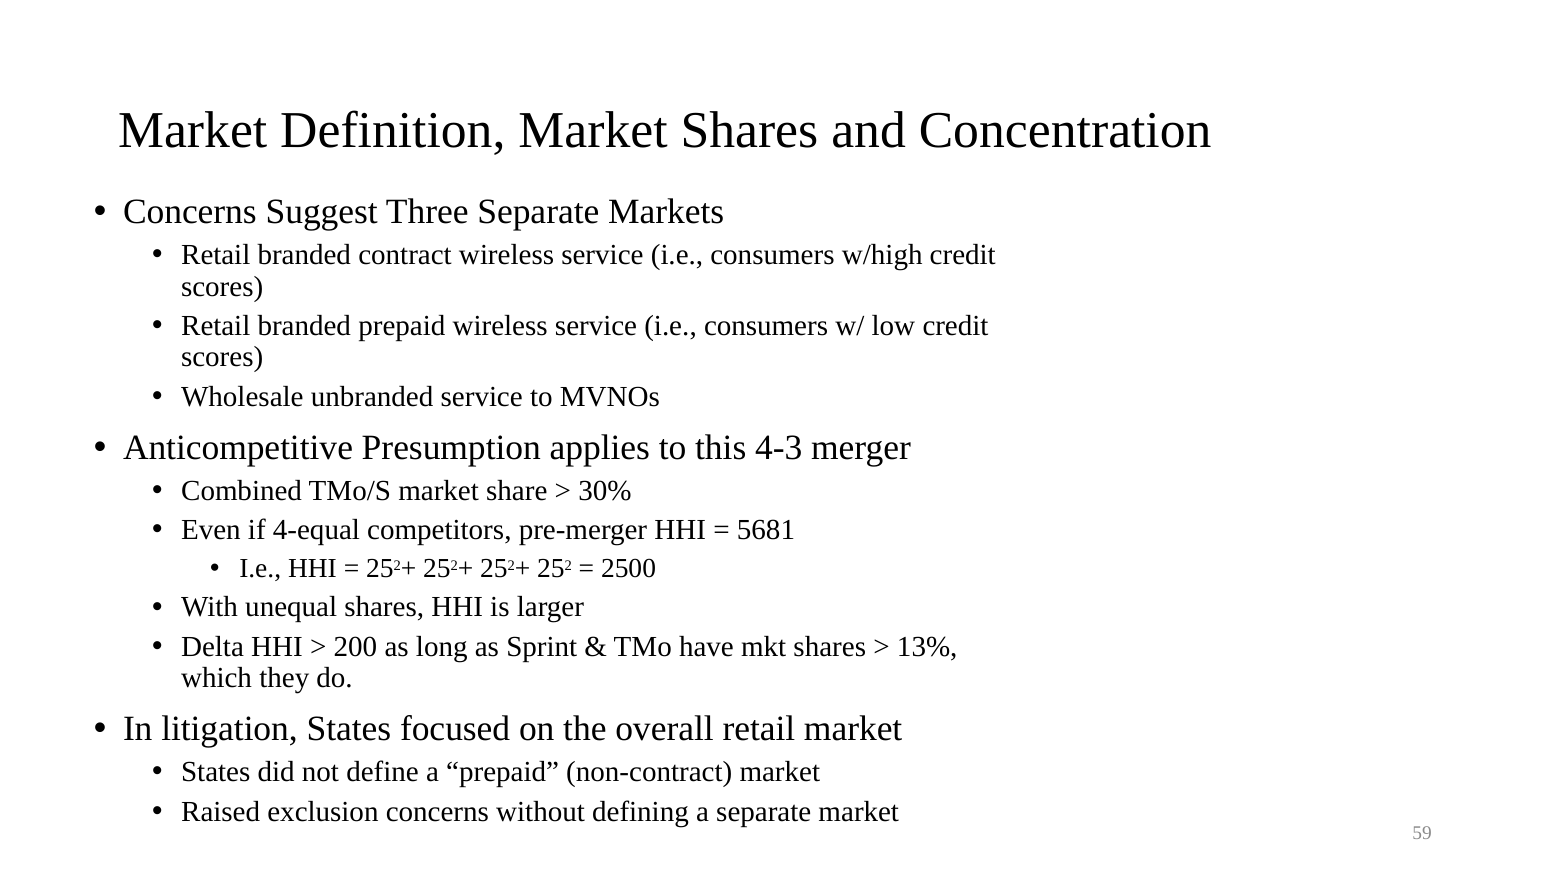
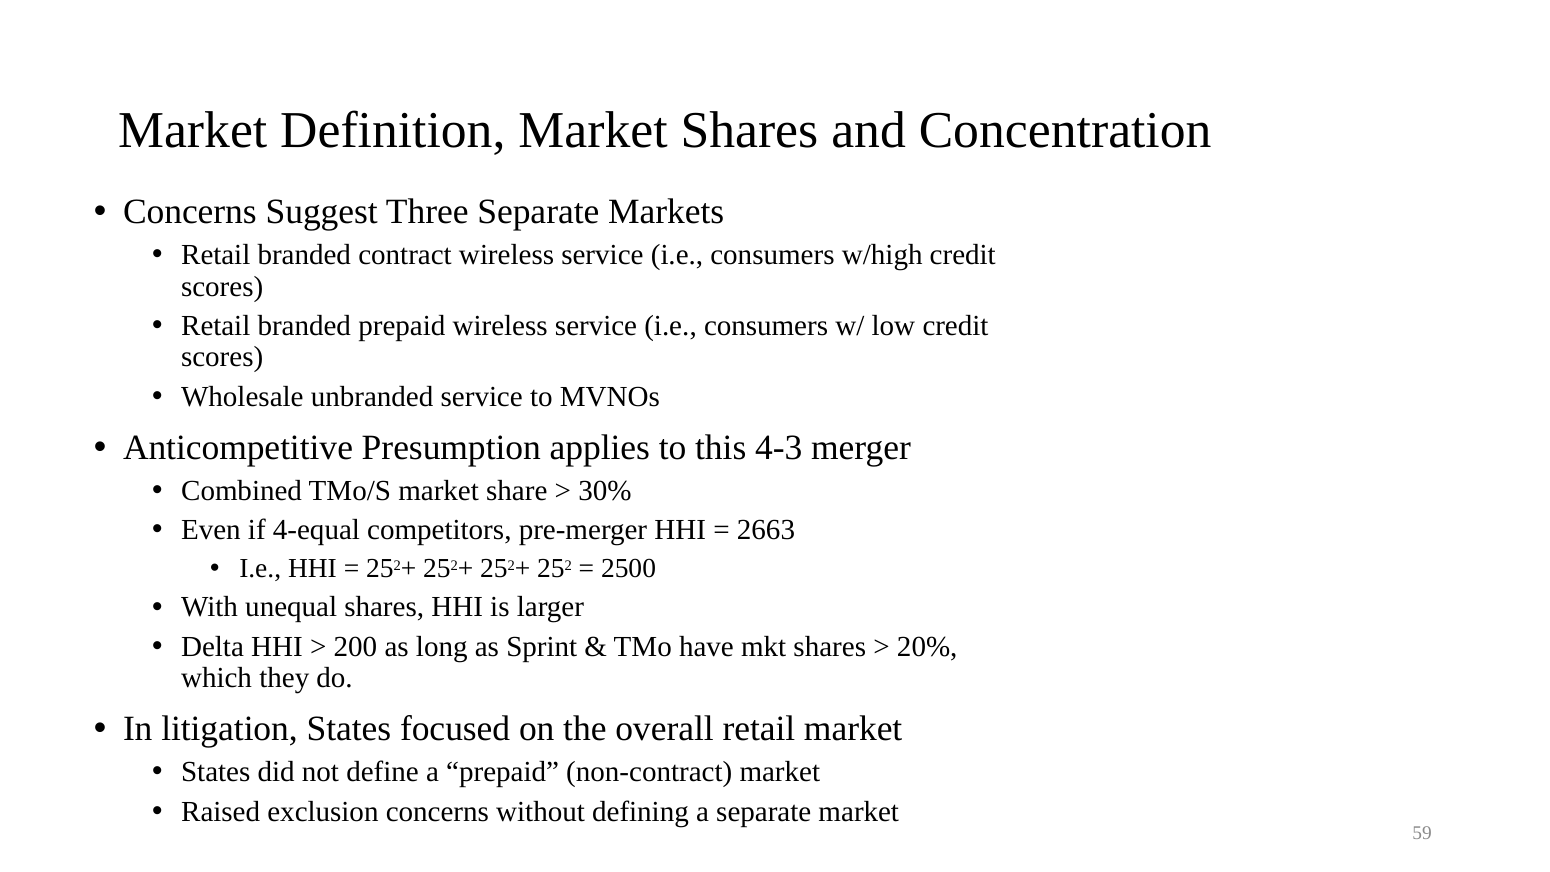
5681: 5681 -> 2663 (766, 530)
13%: 13% -> 20% (927, 647)
